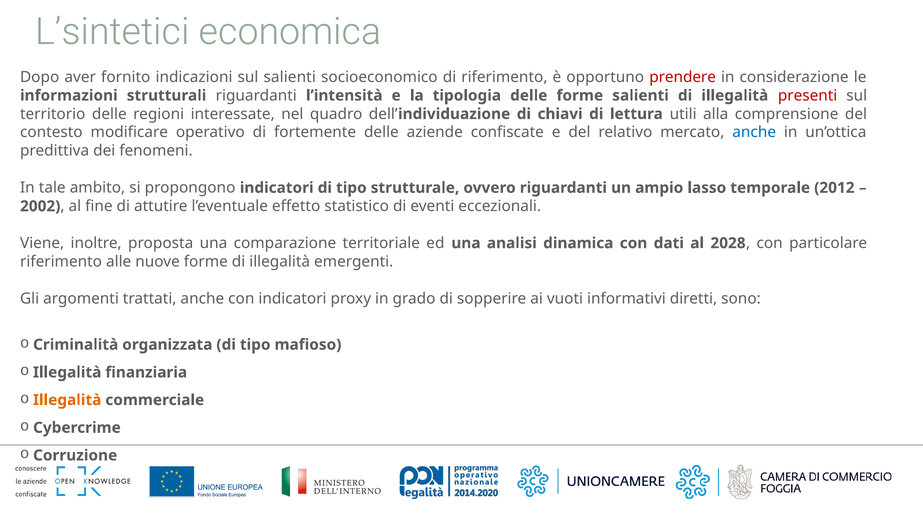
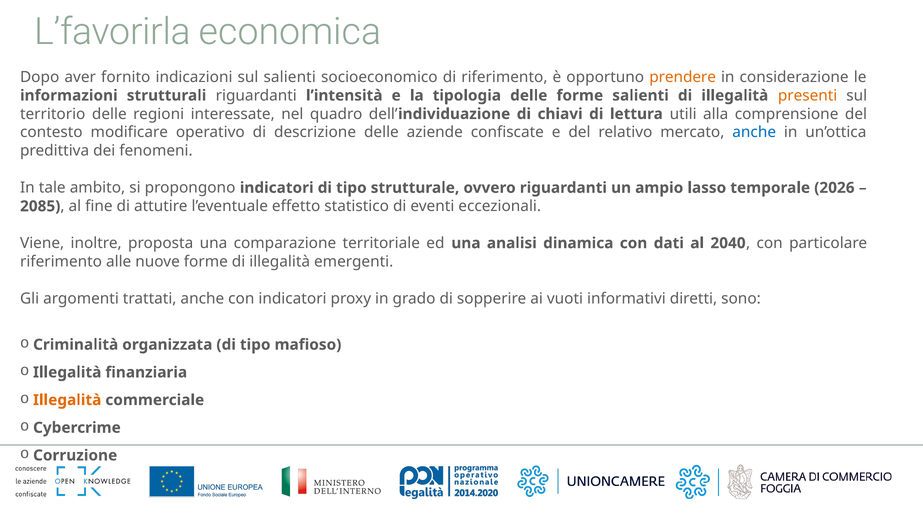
L’sintetici: L’sintetici -> L’favorirla (113, 32)
prendere colour: red -> orange (683, 77)
presenti colour: red -> orange (808, 96)
fortemente: fortemente -> descrizione (315, 132)
2012: 2012 -> 2026 (834, 188)
2002: 2002 -> 2085 (40, 206)
2028: 2028 -> 2040 (728, 243)
